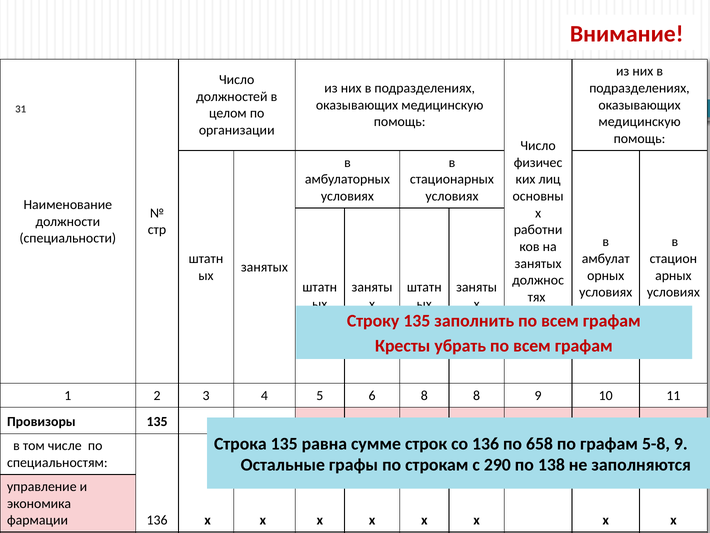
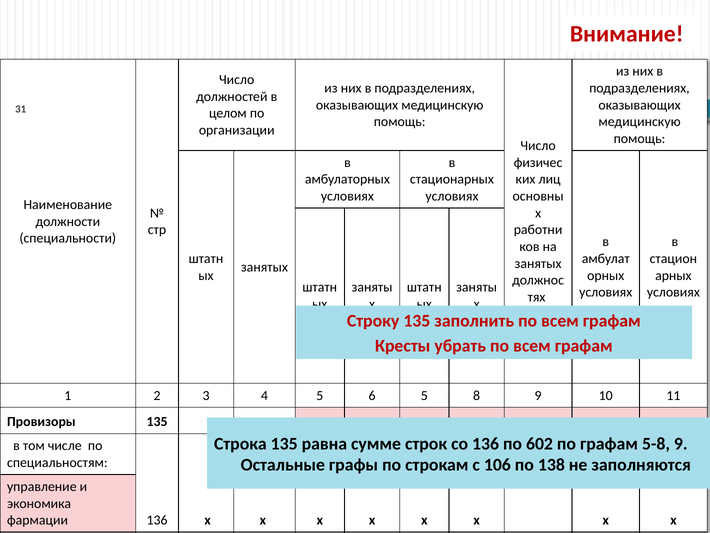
6 8: 8 -> 5 (424, 395)
658: 658 -> 602 (539, 443)
290: 290 -> 106 (497, 465)
